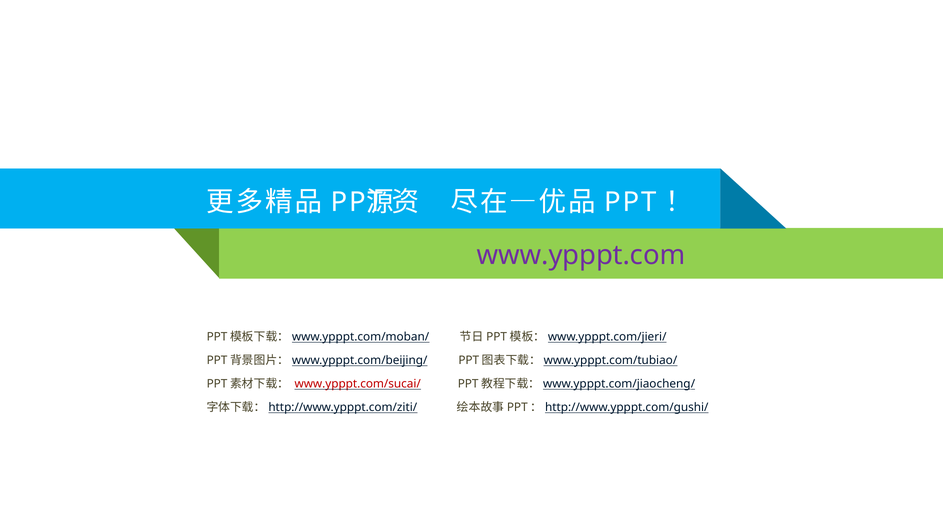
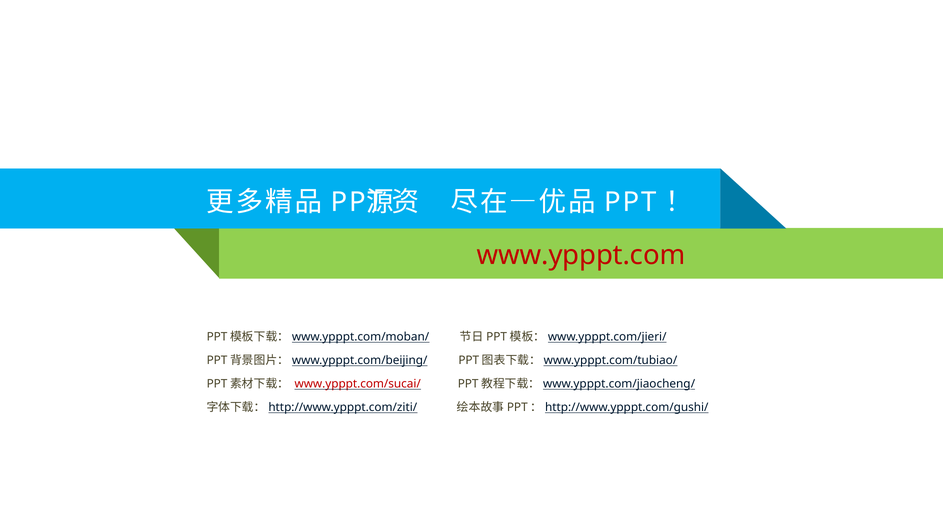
www.ypppt.com colour: purple -> red (581, 255)
